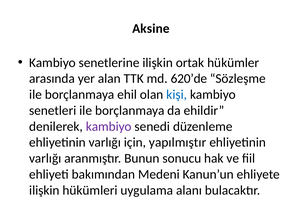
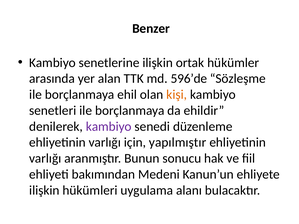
Aksine: Aksine -> Benzer (151, 29)
620’de: 620’de -> 596’de (189, 79)
kişi colour: blue -> orange (177, 95)
